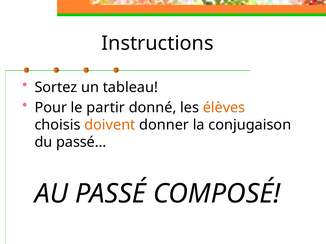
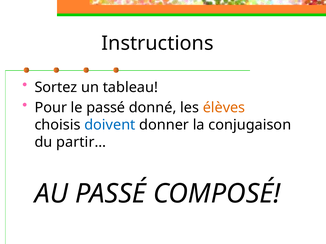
le partir: partir -> passé (106, 108)
doivent colour: orange -> blue (110, 125)
passé…: passé… -> partir… (81, 142)
